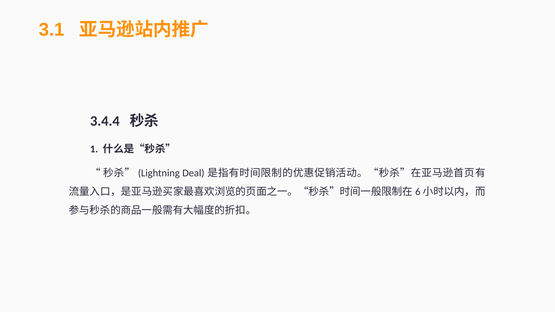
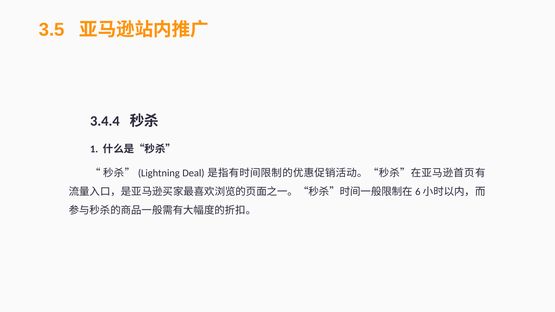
3.1: 3.1 -> 3.5 (52, 30)
